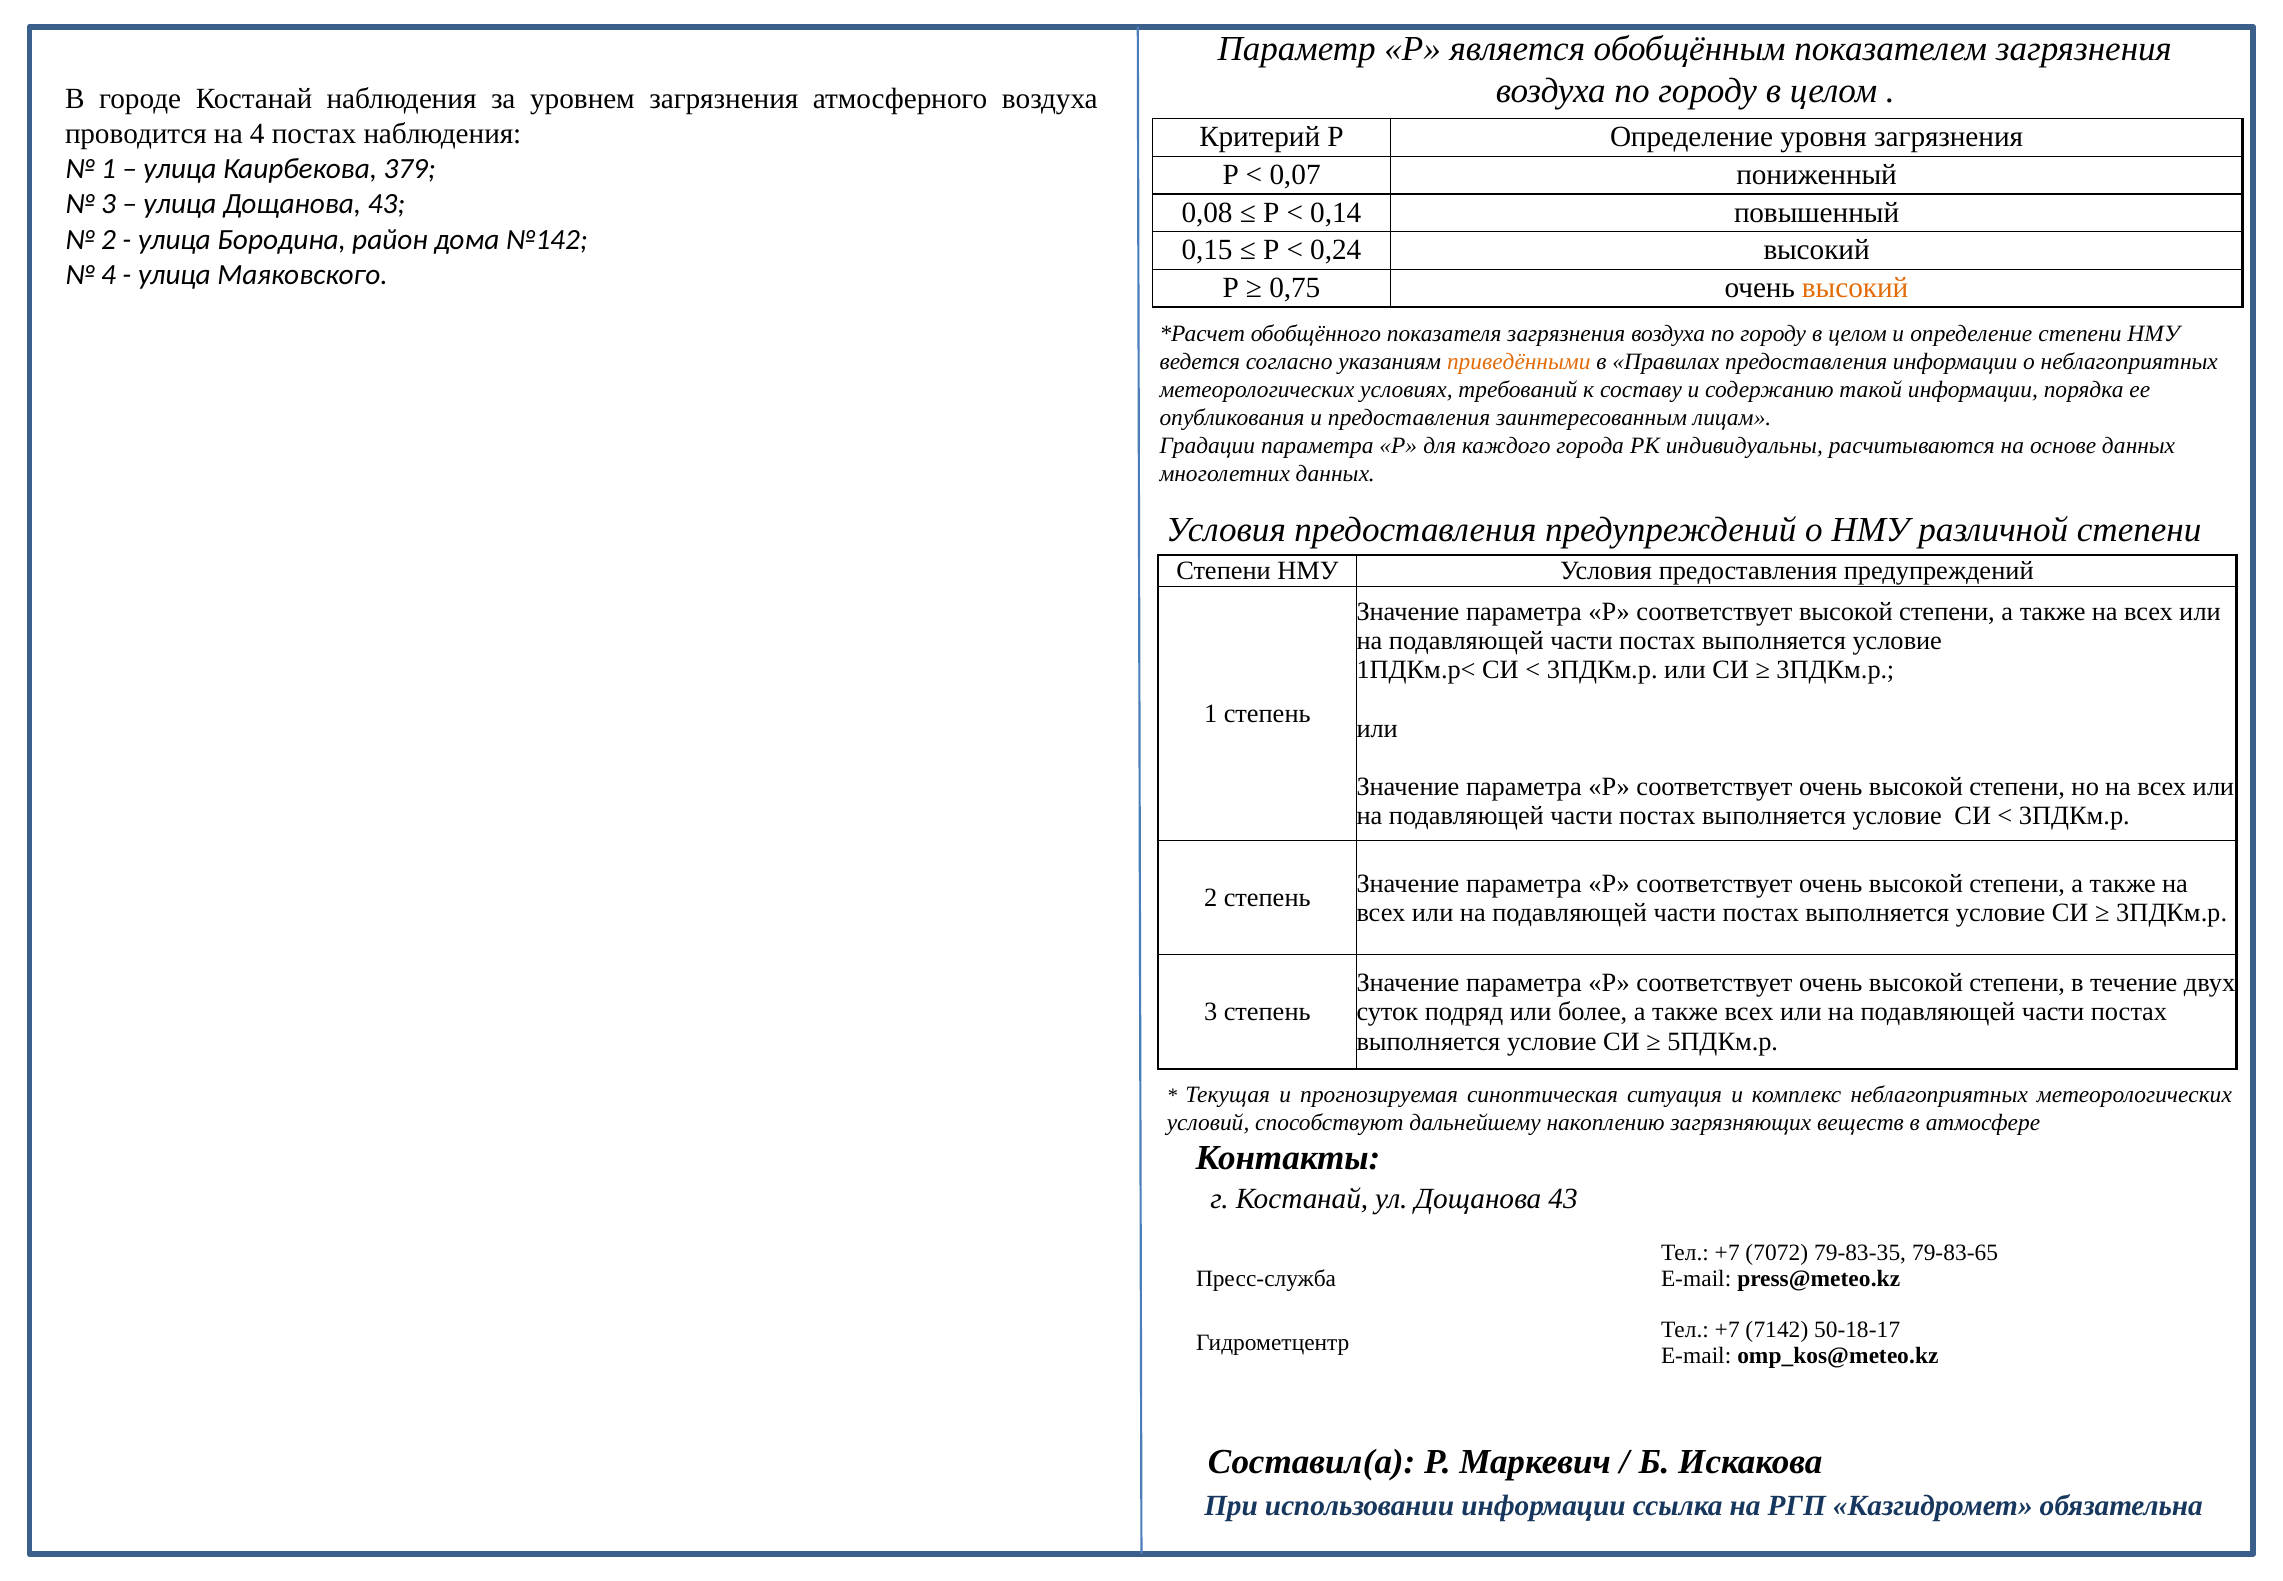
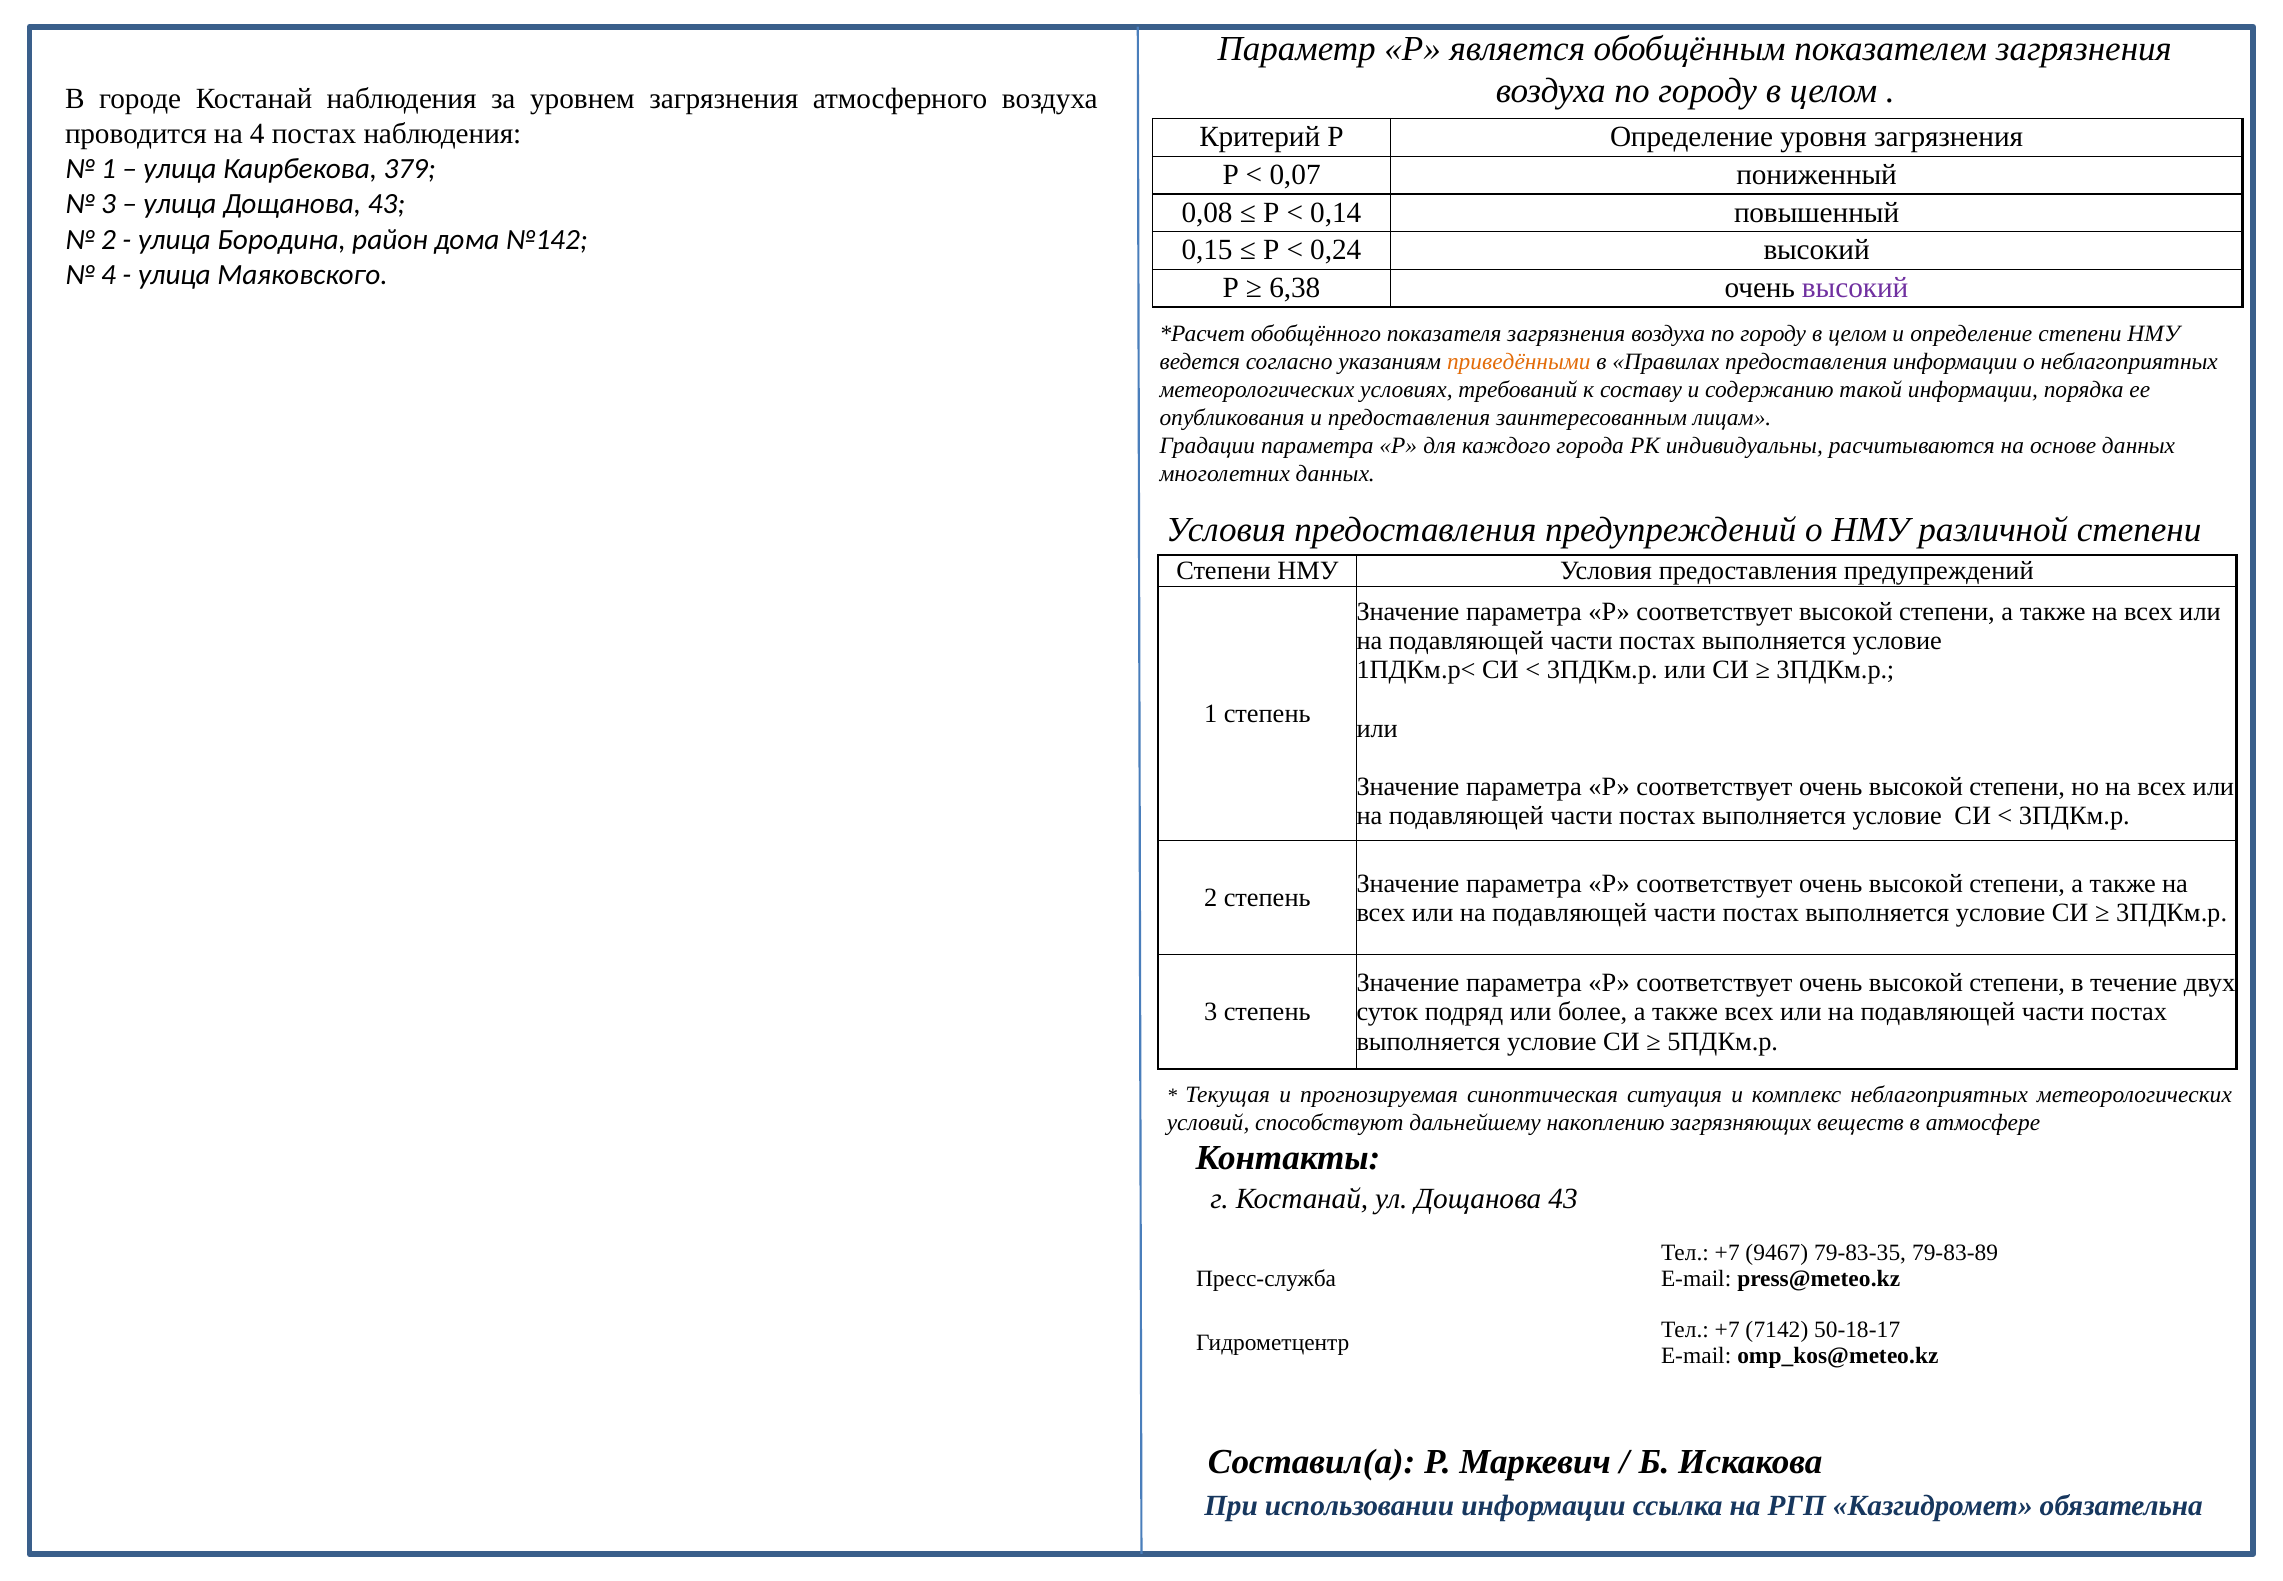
0,75: 0,75 -> 6,38 (1295, 288)
высокий colour: orange -> purple (1855, 288)
7072: 7072 -> 9467 (1777, 1252)
79-83-65: 79-83-65 -> 79-83-89 (1955, 1252)
